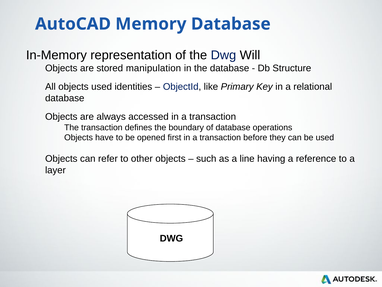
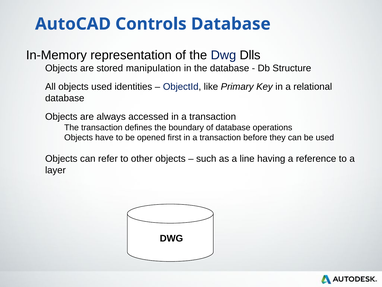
Memory: Memory -> Controls (151, 24)
Will: Will -> Dlls (250, 55)
